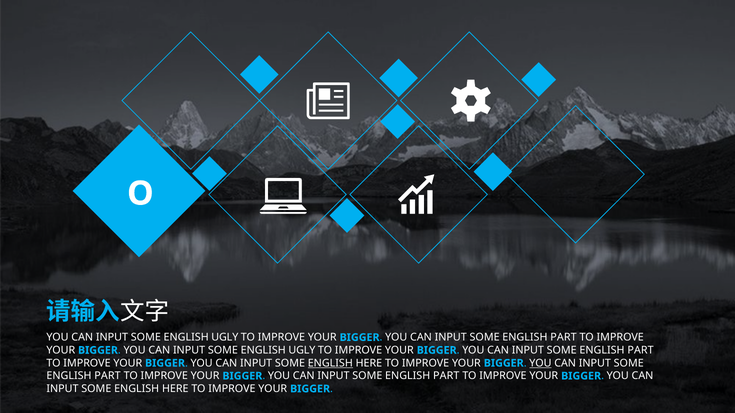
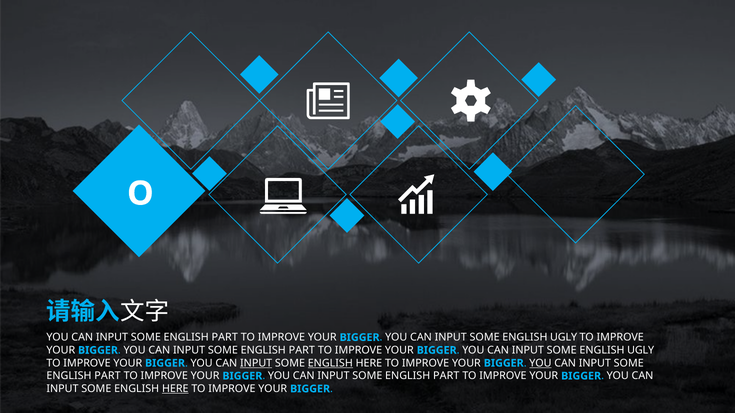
UGLY: UGLY -> PART (225, 338)
PART: PART -> UGLY (564, 338)
UGLY: UGLY -> PART (302, 351)
PART: PART -> UGLY (641, 351)
INPUT underline: none -> present (256, 363)
HERE underline: none -> present (175, 389)
